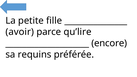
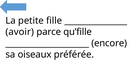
qu’lire: qu’lire -> qu’fille (78, 32)
requins: requins -> oiseaux (35, 55)
